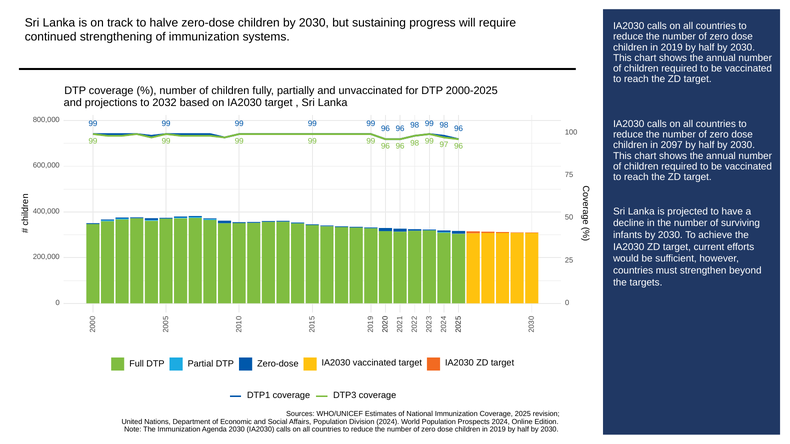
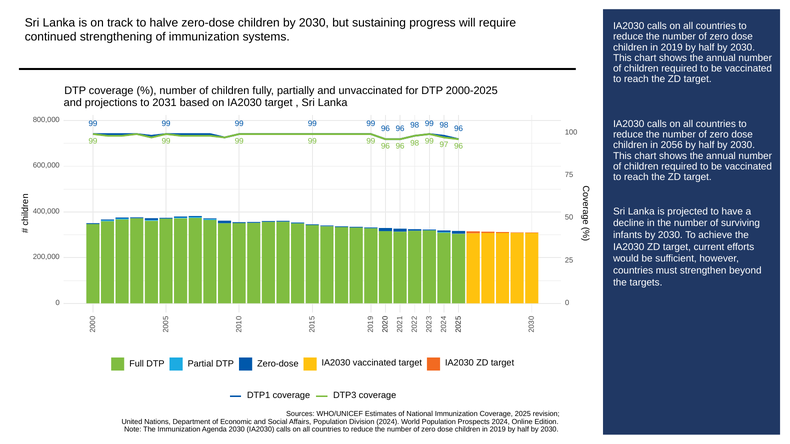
2032: 2032 -> 2031 (165, 103)
2097: 2097 -> 2056 (672, 145)
